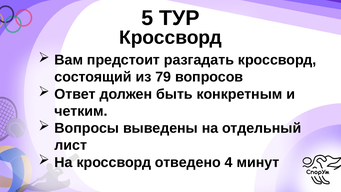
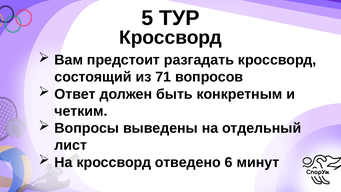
79: 79 -> 71 (163, 77)
4: 4 -> 6 (229, 162)
